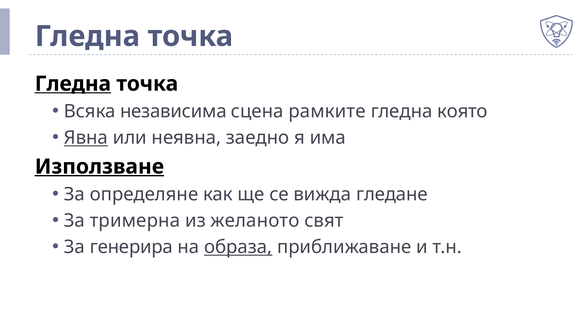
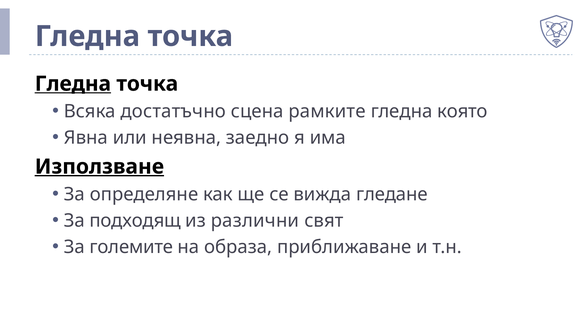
независима: независима -> достатъчно (173, 111)
Явна underline: present -> none (86, 138)
тримерна: тримерна -> подходящ (135, 220)
желаното: желаното -> различни (255, 220)
генерира: генерира -> големите (131, 247)
образа underline: present -> none (238, 247)
